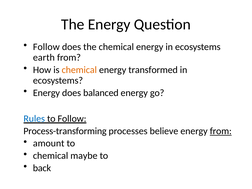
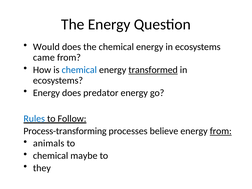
Follow: Follow -> Would (46, 47)
earth: earth -> came (44, 57)
chemical colour: orange -> blue (79, 70)
transformed underline: none -> present (153, 70)
balanced: balanced -> predator (101, 93)
amount: amount -> animals (49, 143)
back: back -> they (42, 168)
